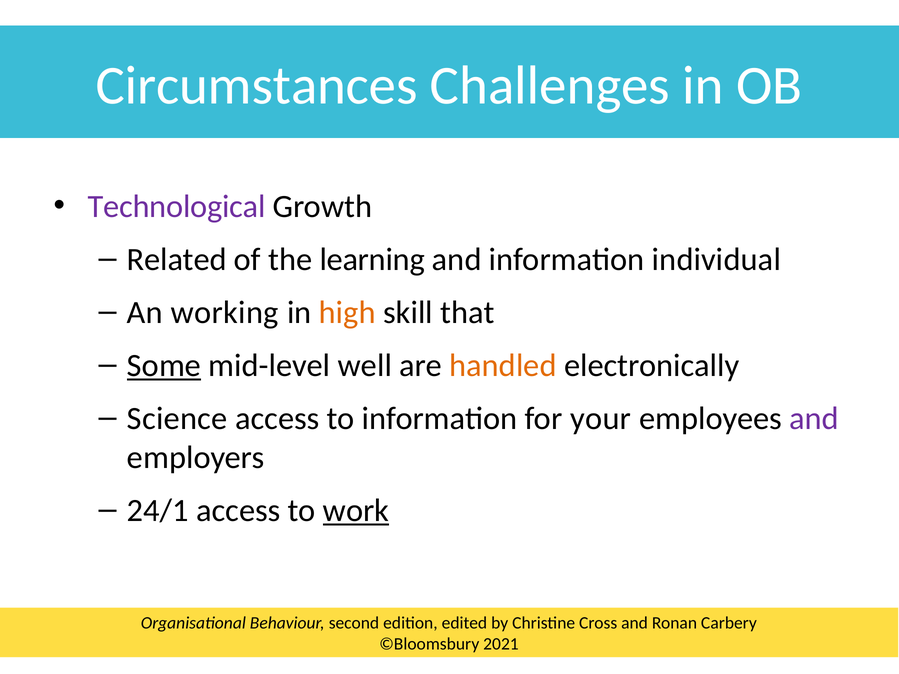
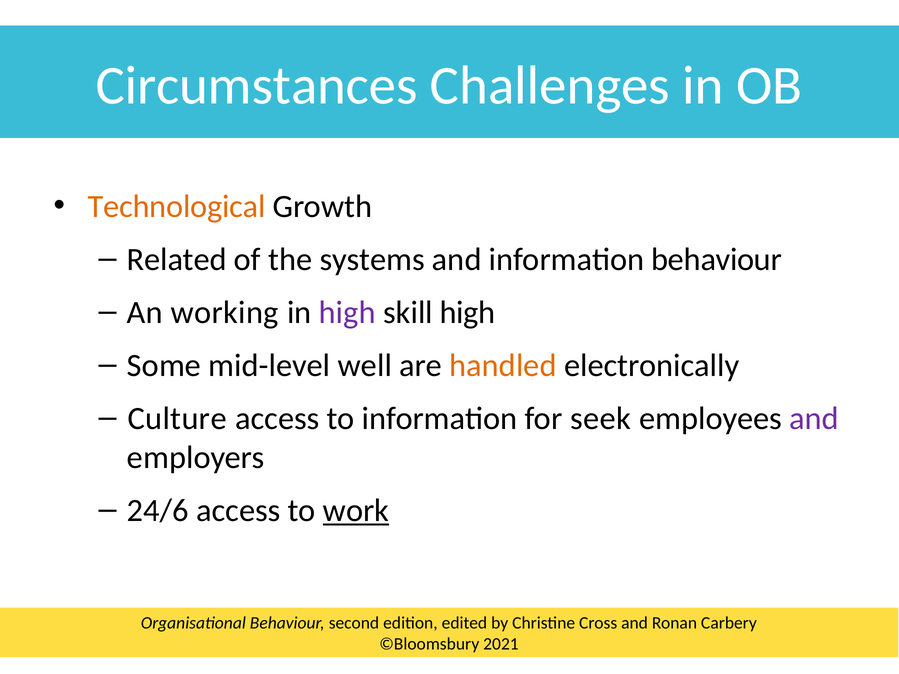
Technological colour: purple -> orange (177, 207)
learning: learning -> systems (372, 260)
information individual: individual -> behaviour (717, 260)
high colour: orange -> purple (347, 313)
skill that: that -> high (468, 313)
Some underline: present -> none (164, 366)
Science: Science -> Culture (177, 419)
your: your -> seek (601, 419)
24/1: 24/1 -> 24/6 (158, 511)
